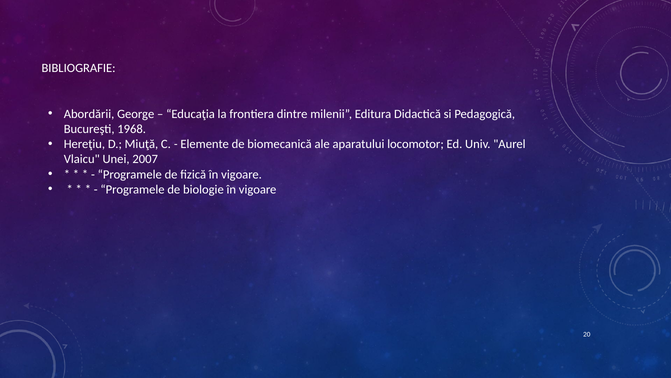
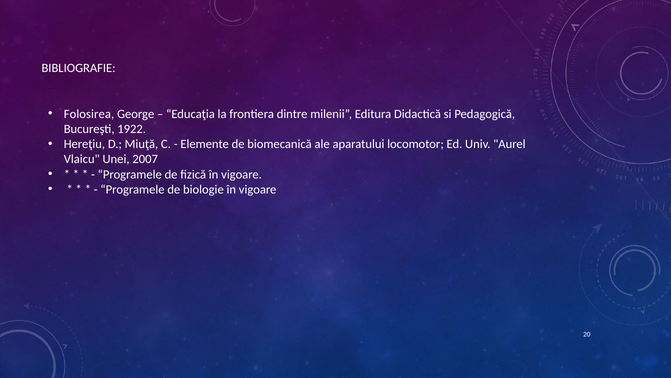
Abordării: Abordării -> Folosirea (89, 114)
1968: 1968 -> 1922 (132, 129)
